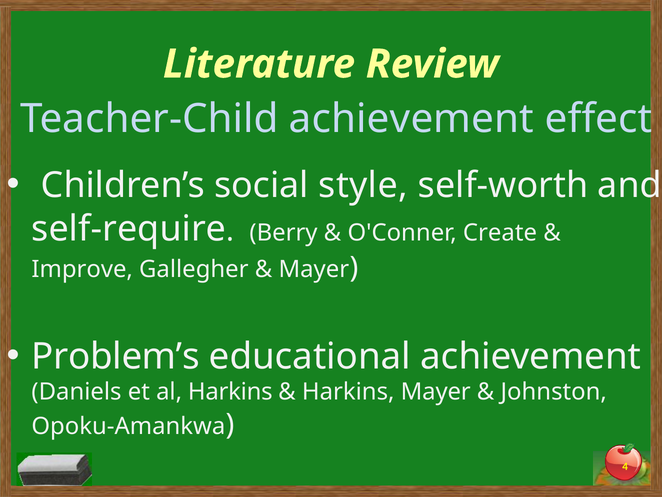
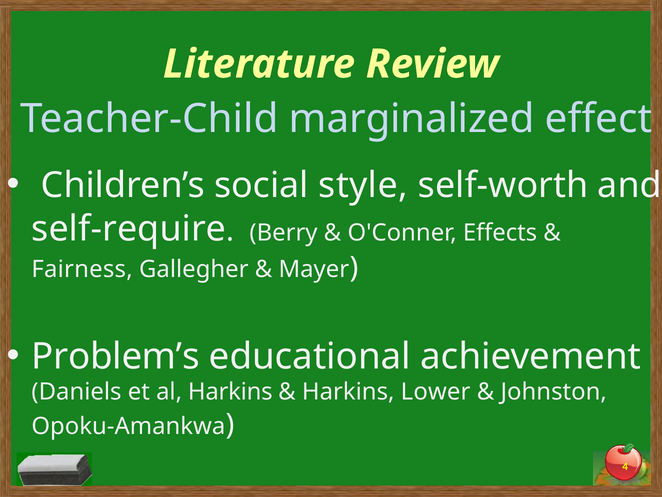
Teacher-Child achievement: achievement -> marginalized (412, 119)
Create: Create -> Effects (500, 232)
Improve: Improve -> Fairness (82, 269)
Harkins Mayer: Mayer -> Lower (436, 392)
